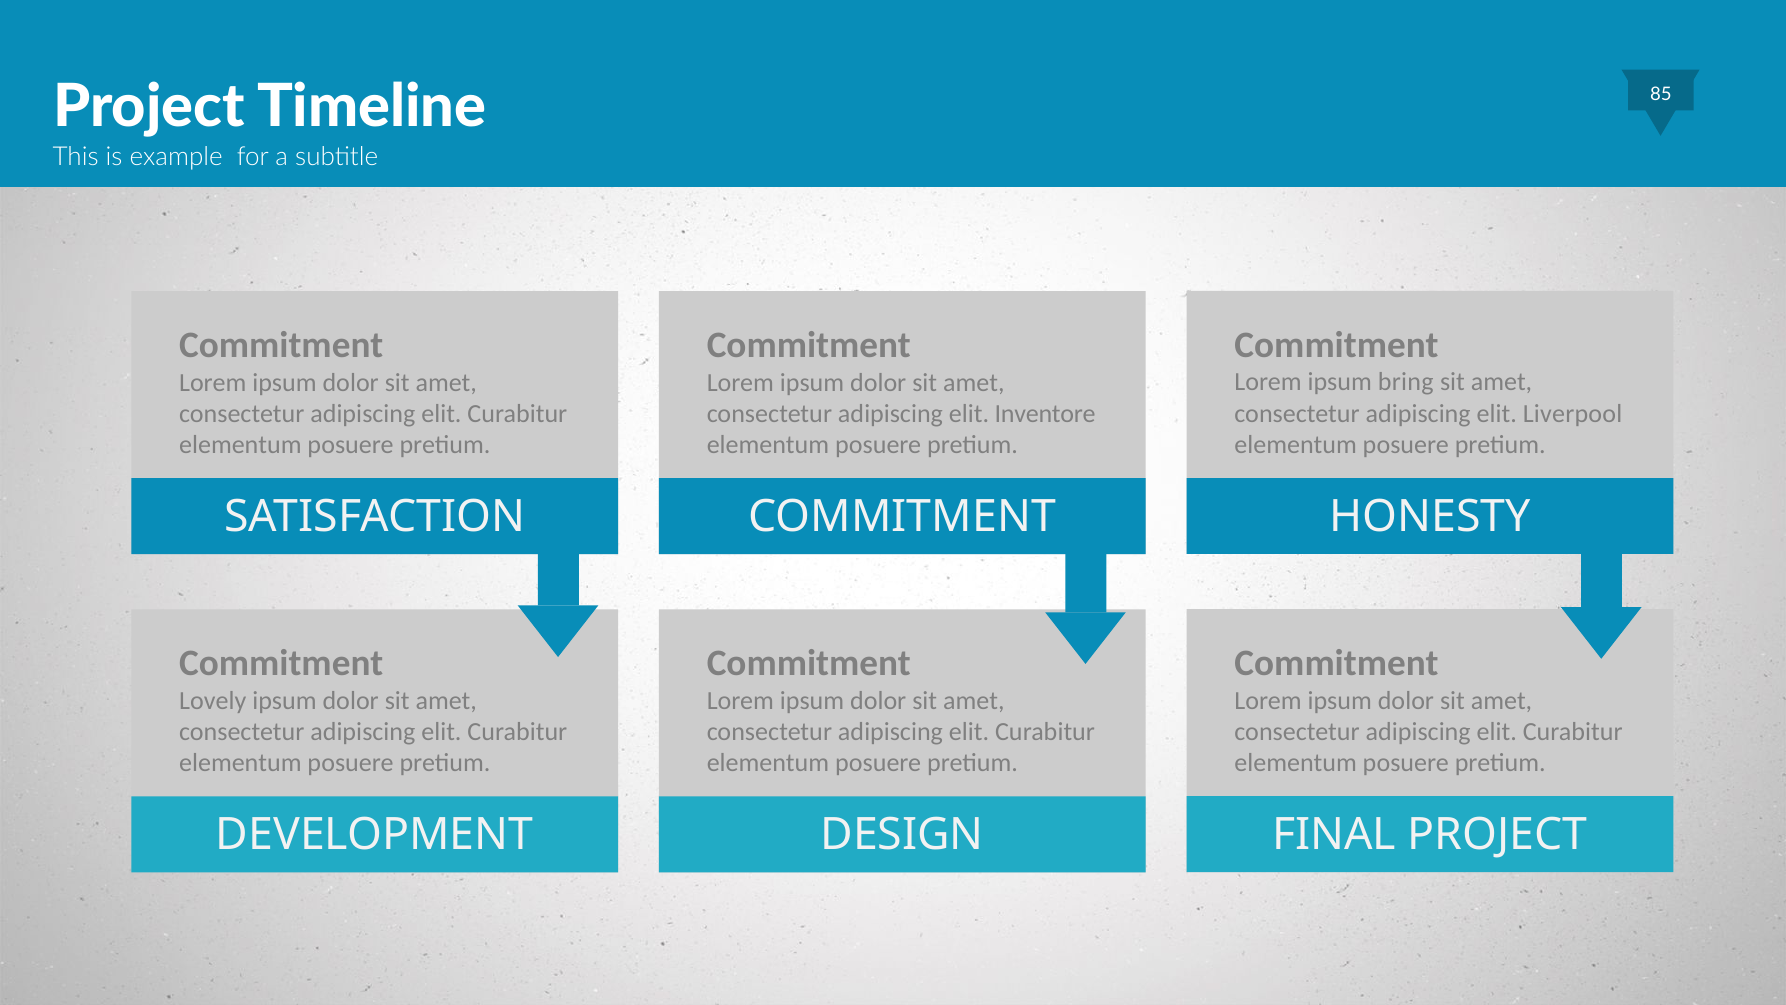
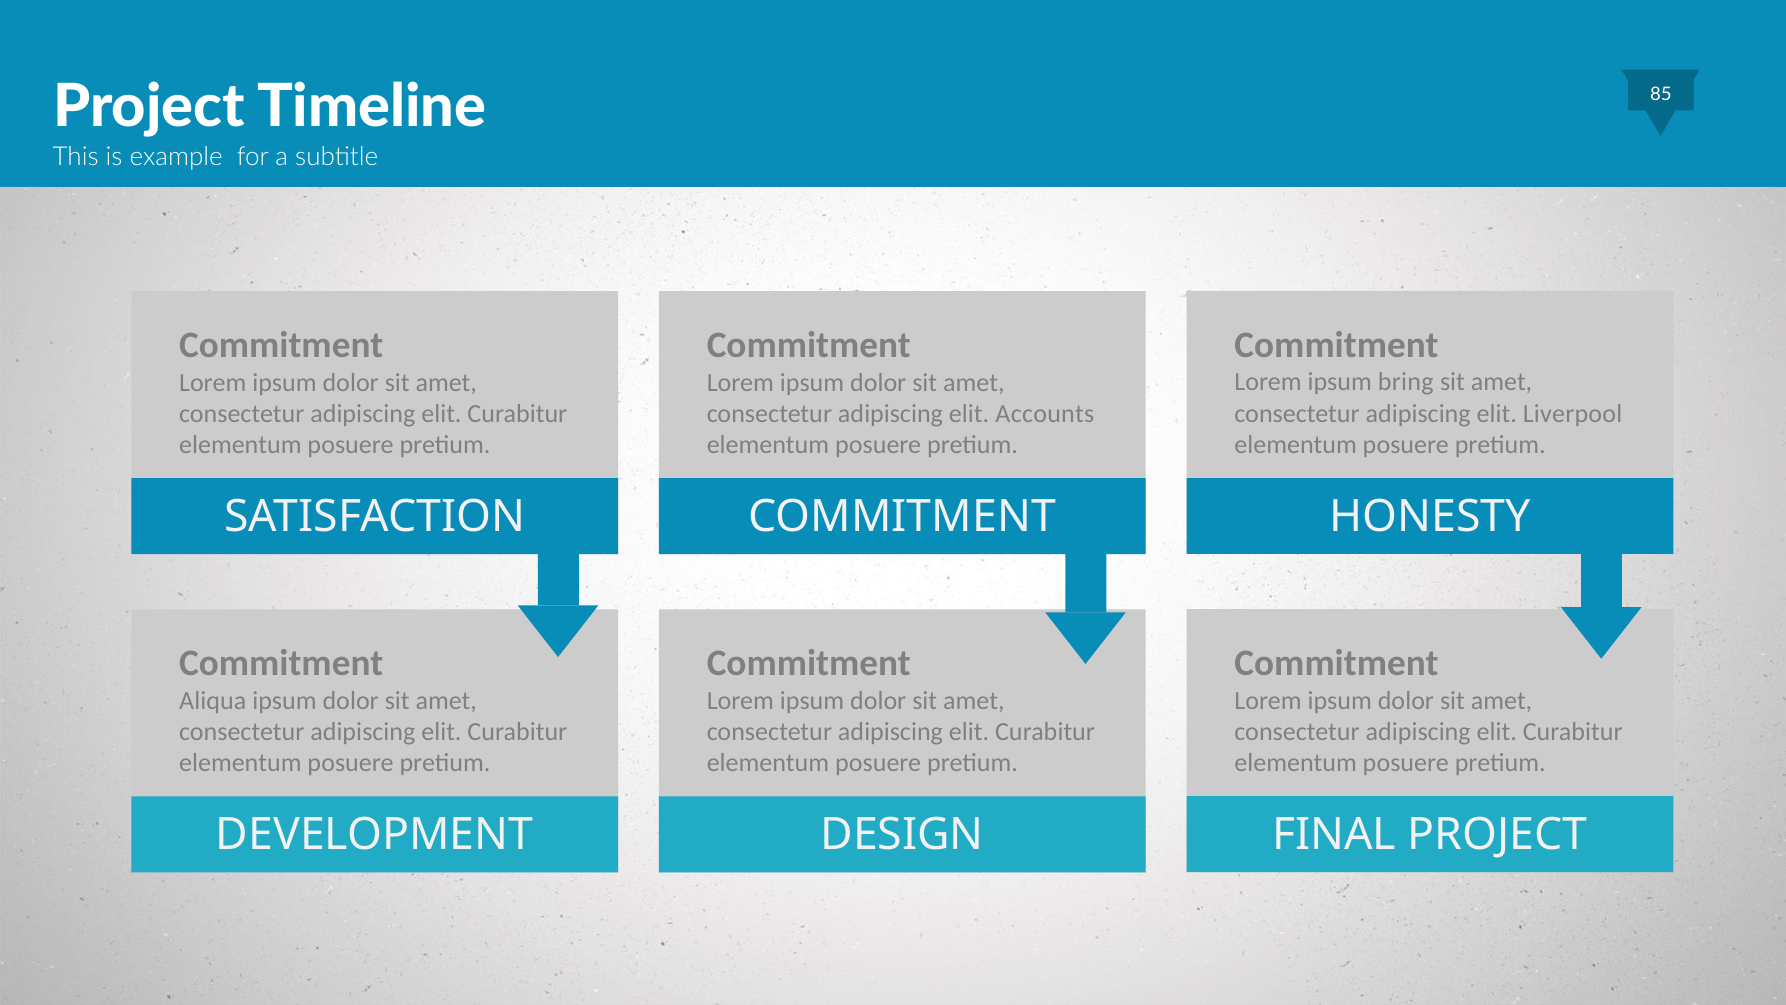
Inventore: Inventore -> Accounts (1045, 414)
Lovely: Lovely -> Aliqua (213, 700)
